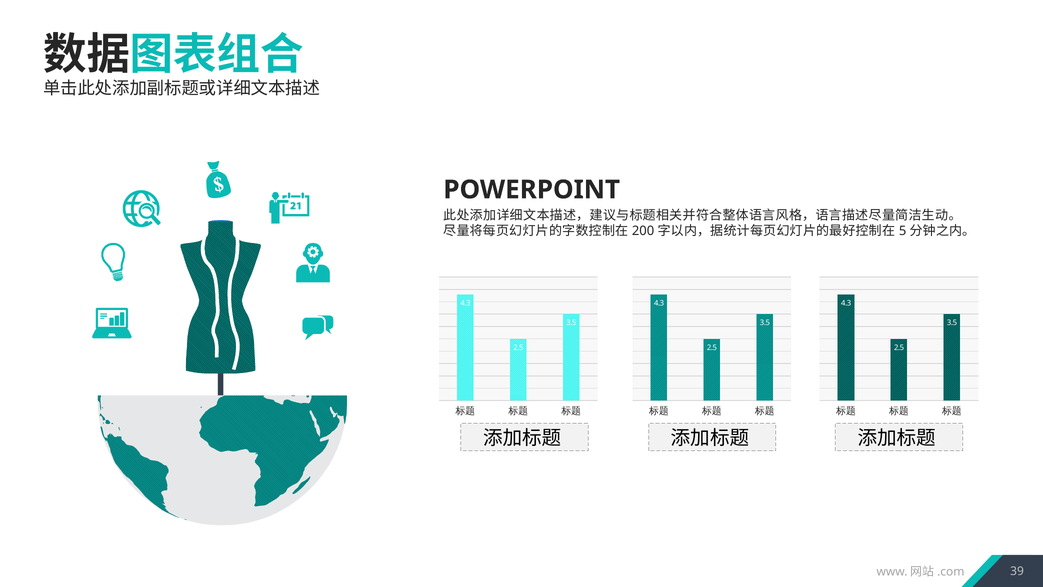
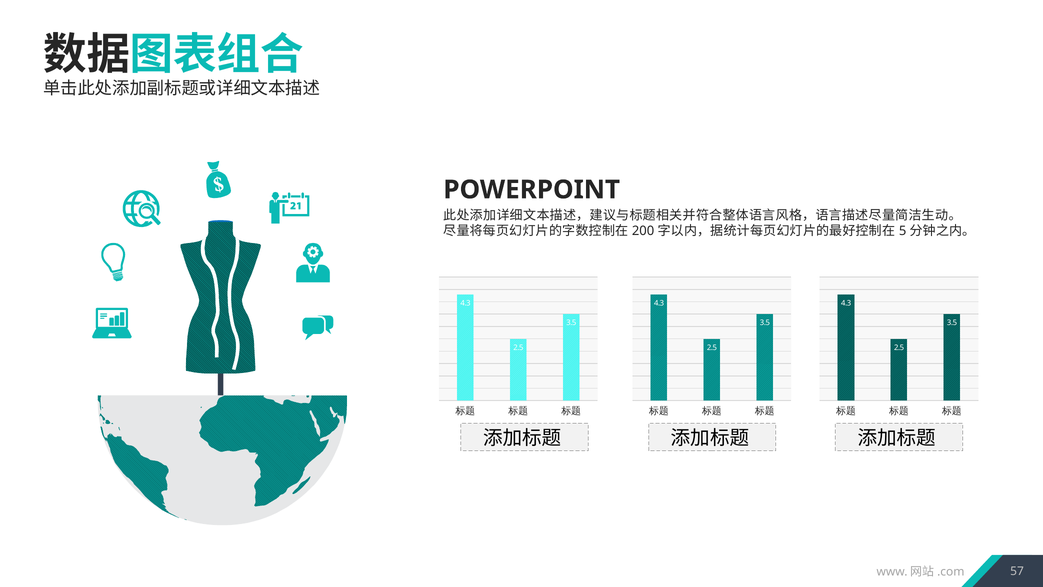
39: 39 -> 57 (1017, 571)
